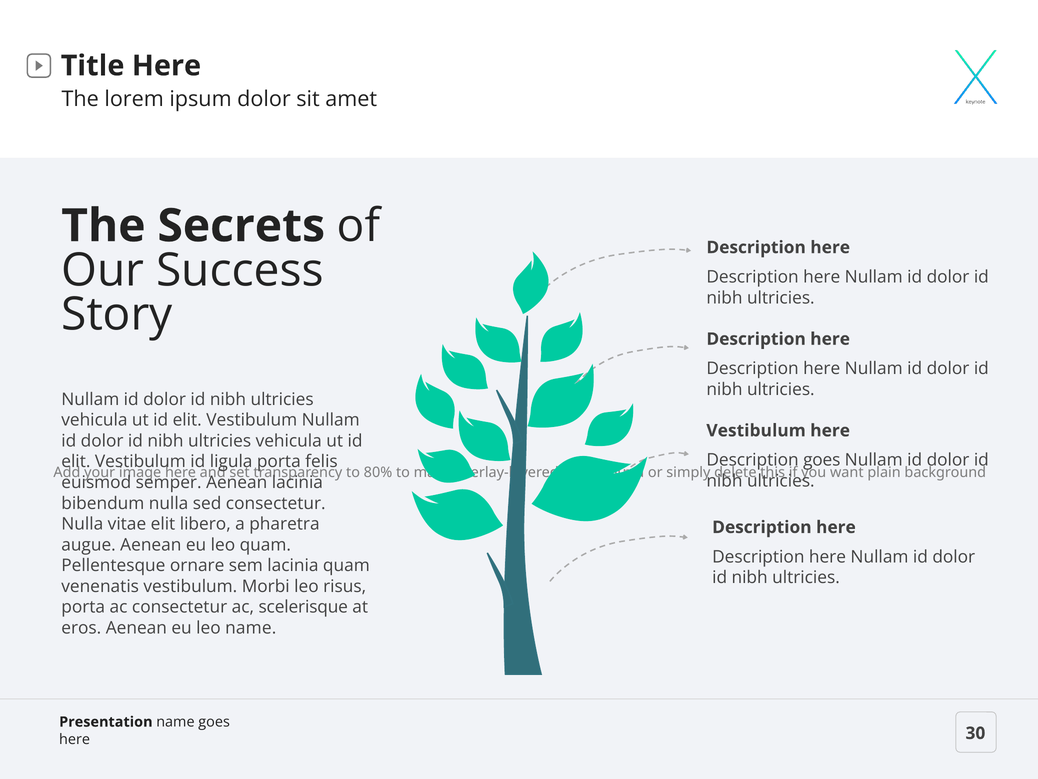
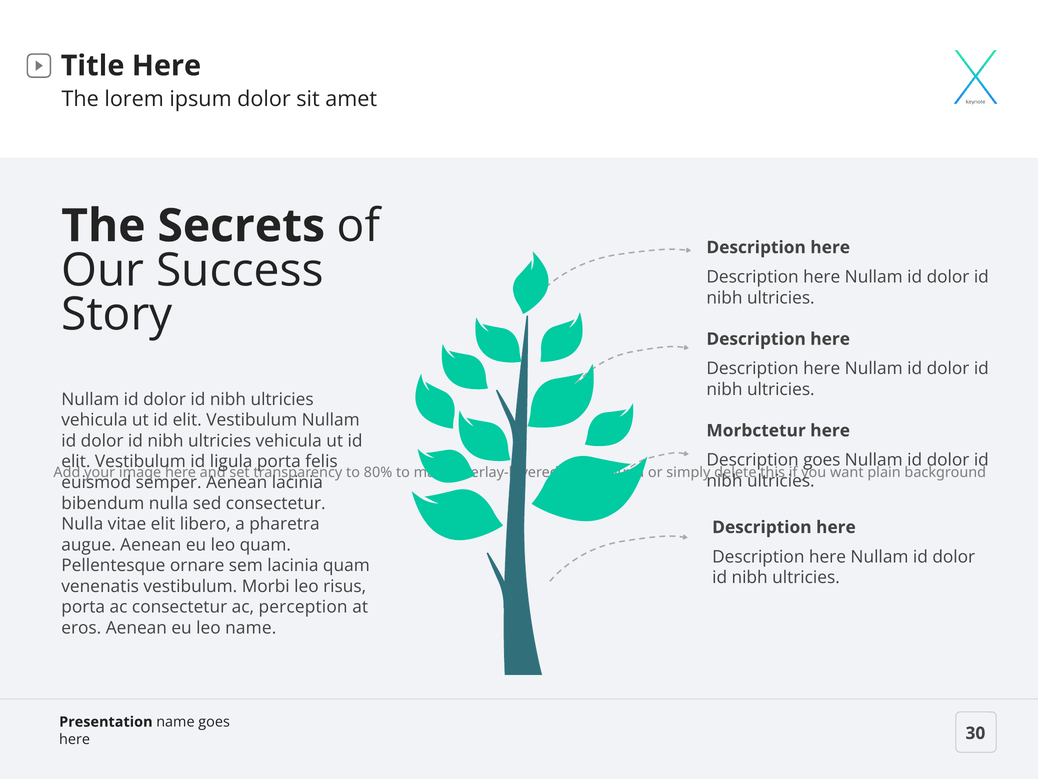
Vestibulum: Vestibulum -> Morbctetur (756, 430)
scelerisque: scelerisque -> perception (303, 607)
